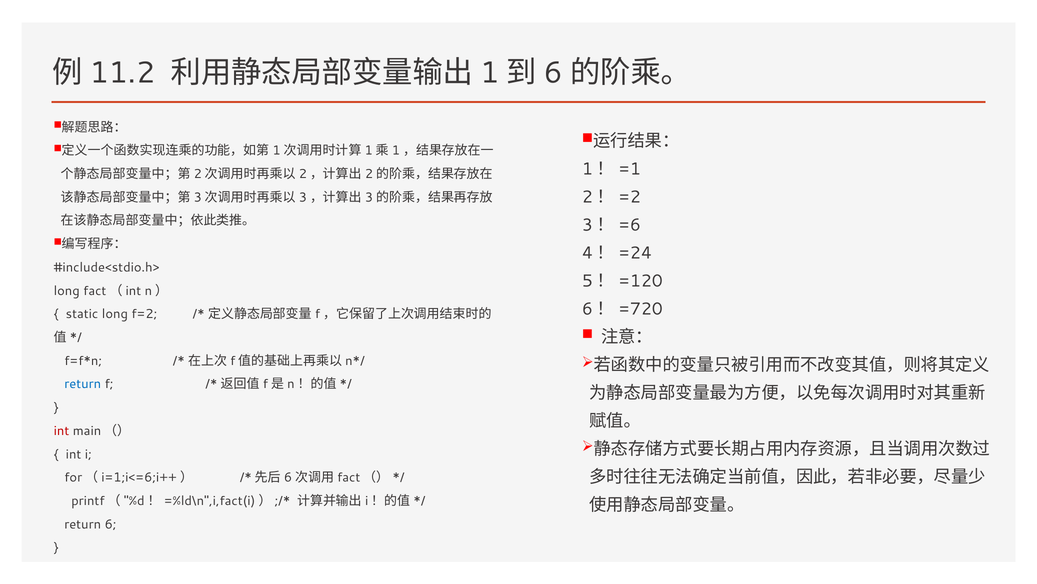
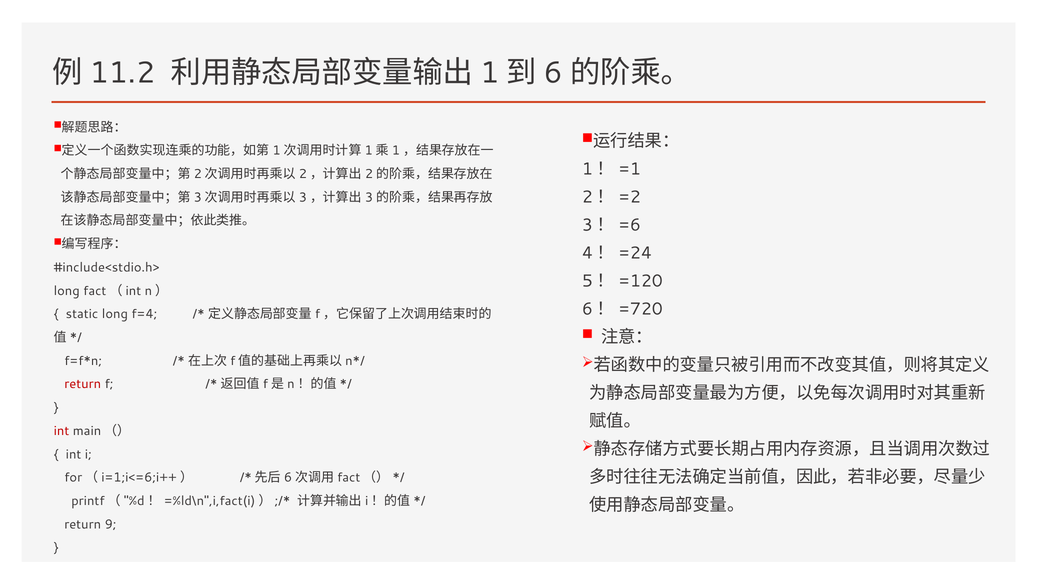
f=2: f=2 -> f=4 (144, 314)
return colour: blue -> red (83, 384)
6: 6 -> 9 (111, 524)
